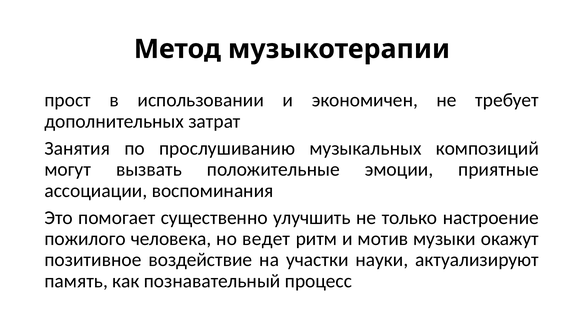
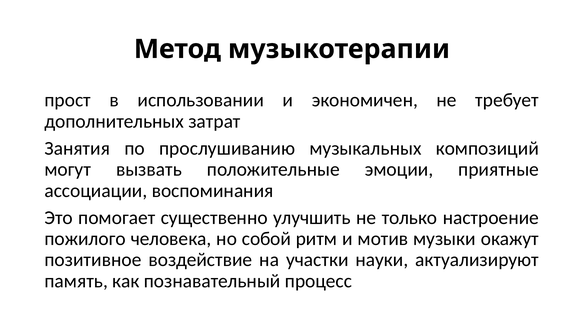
ведет: ведет -> собой (266, 238)
